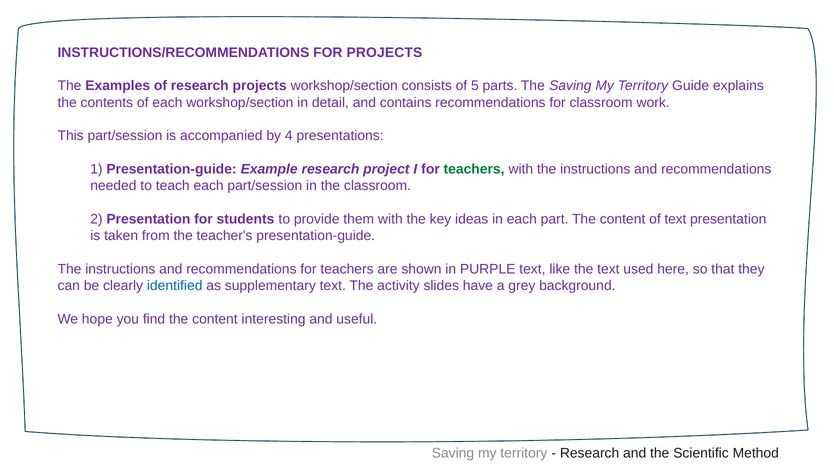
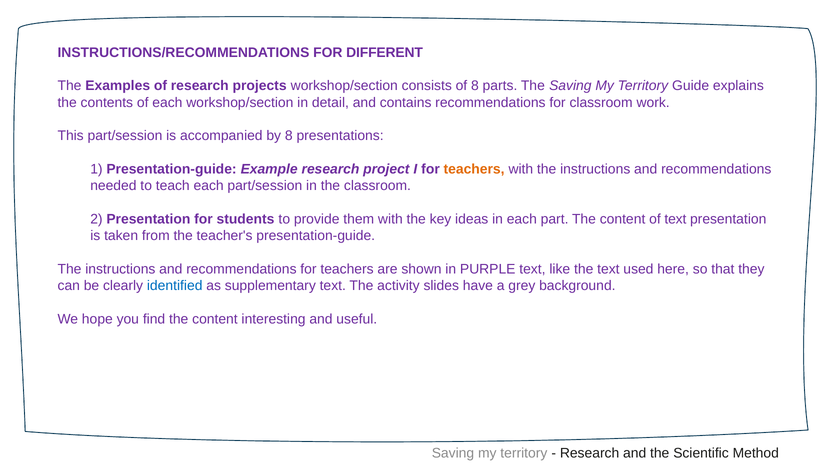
FOR PROJECTS: PROJECTS -> DIFFERENT (385, 52)
of 5: 5 -> 8 (475, 86)
by 4: 4 -> 8 (289, 136)
teachers colour: green -> orange (474, 169)
